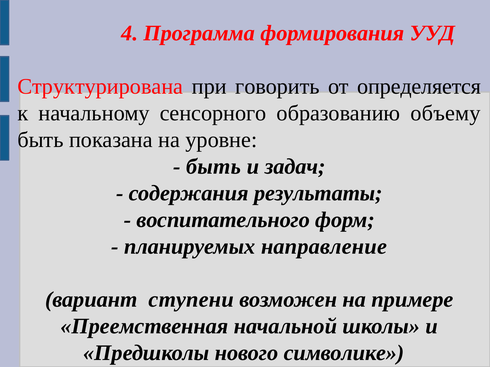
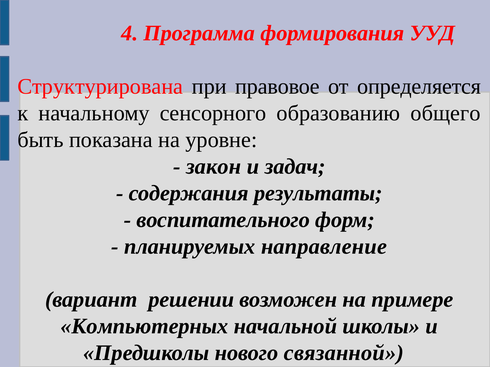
говорить: говорить -> правовое (278, 87)
объему: объему -> общего (446, 113)
быть: быть -> закон (214, 167)
ступени: ступени -> решении (191, 300)
Преемственная: Преемственная -> Компьютерных (144, 327)
символике: символике -> связанной (344, 353)
